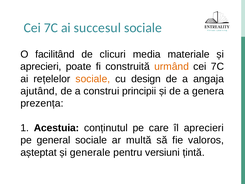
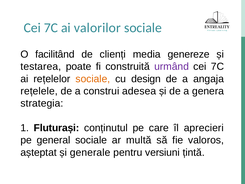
succesul: succesul -> valorilor (97, 28)
clicuri: clicuri -> clienți (113, 54)
materiale: materiale -> genereze (189, 54)
aprecieri: aprecieri -> testarea (41, 66)
urmând colour: orange -> purple (172, 66)
ajutând: ajutând -> rețelele (39, 91)
principii: principii -> adesea (139, 91)
prezența: prezența -> strategia (42, 103)
Acestuia: Acestuia -> Fluturași (57, 128)
